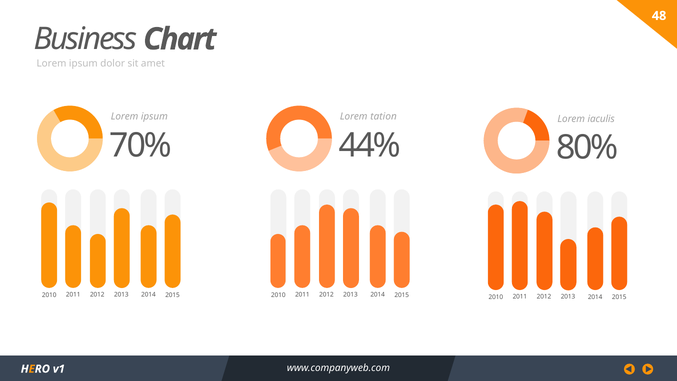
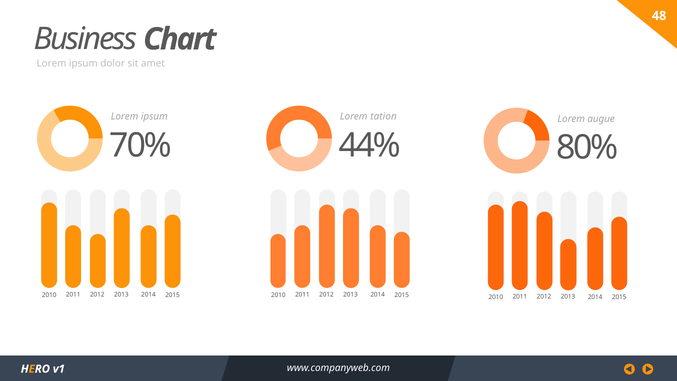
iaculis: iaculis -> augue (601, 119)
